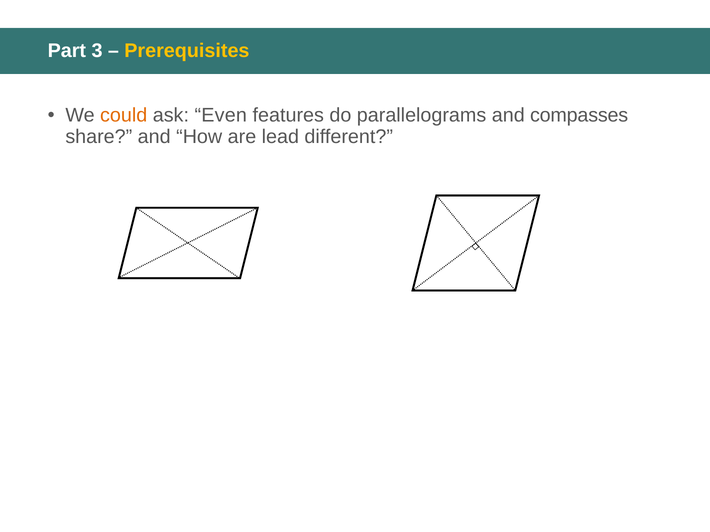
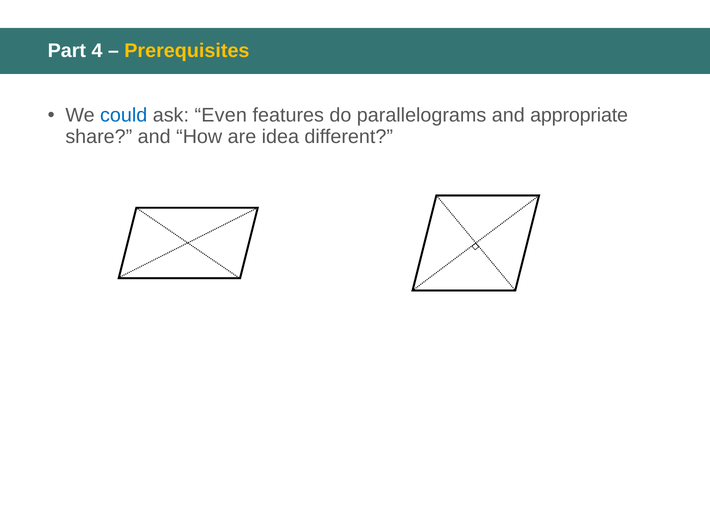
3: 3 -> 4 (97, 51)
could colour: orange -> blue (124, 115)
compasses: compasses -> appropriate (579, 115)
lead: lead -> idea (280, 137)
